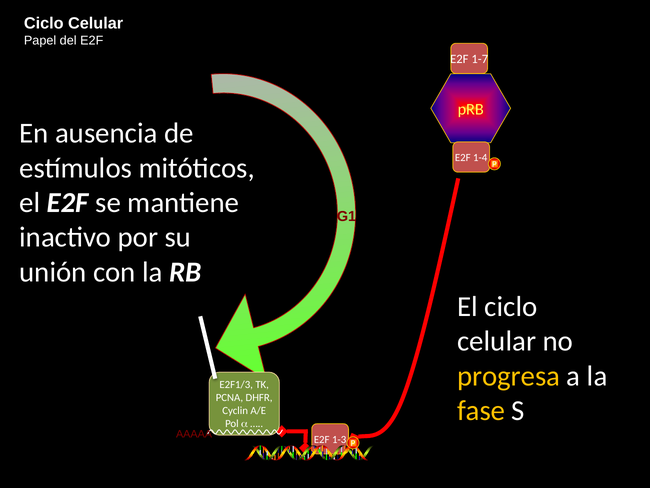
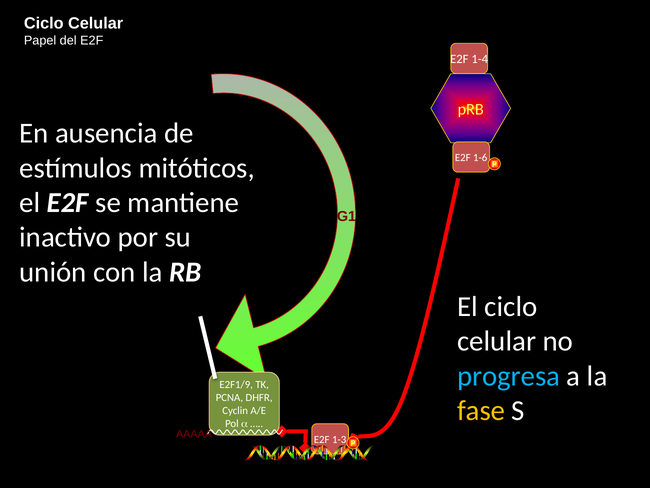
1-7: 1-7 -> 1-4 (480, 59)
1-4: 1-4 -> 1-6 (480, 158)
progresa colour: yellow -> light blue (509, 376)
E2F1/3: E2F1/3 -> E2F1/9 (236, 384)
